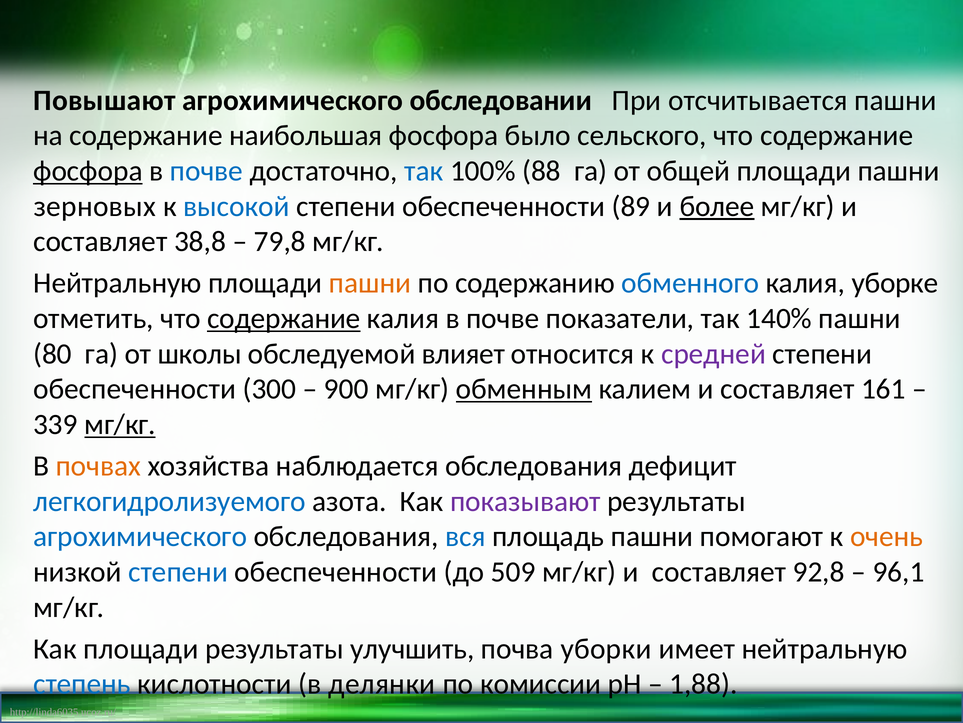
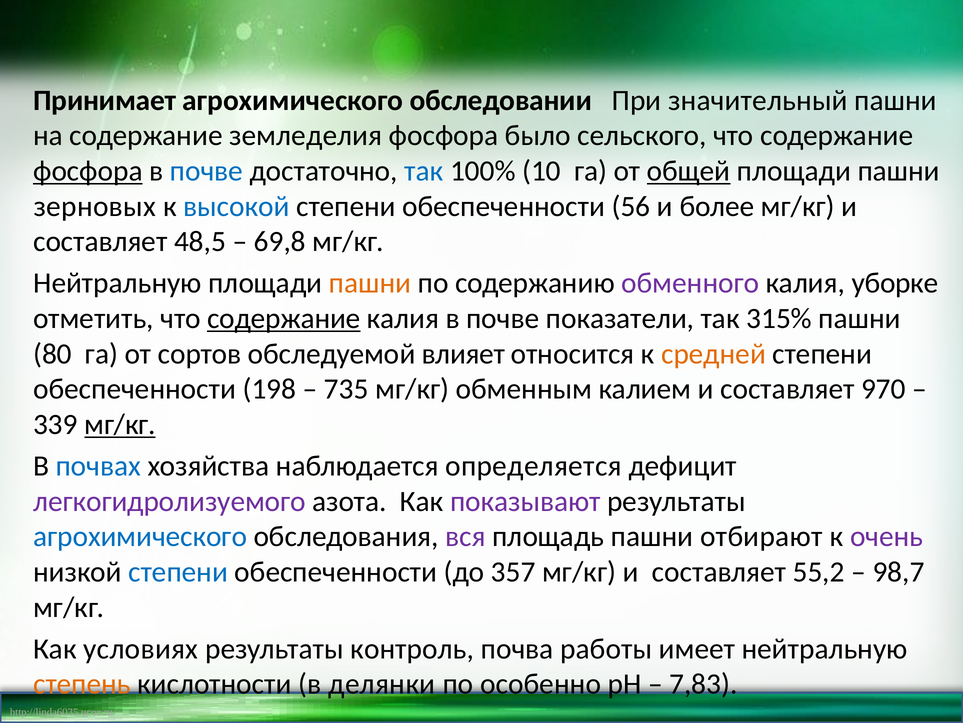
Повышают: Повышают -> Принимает (105, 100)
отсчитывается: отсчитывается -> значительный (758, 100)
наибольшая: наибольшая -> земледелия (306, 136)
88: 88 -> 10 (542, 171)
общей underline: none -> present (689, 171)
89: 89 -> 56 (631, 206)
более underline: present -> none (717, 206)
38,8: 38,8 -> 48,5 (200, 241)
79,8: 79,8 -> 69,8 (280, 241)
обменного colour: blue -> purple (690, 283)
140%: 140% -> 315% (779, 318)
школы: школы -> сортов (200, 353)
средней colour: purple -> orange (714, 353)
300: 300 -> 198 (269, 389)
900: 900 -> 735 (346, 389)
обменным underline: present -> none (524, 389)
161: 161 -> 970 (883, 389)
почвах colour: orange -> blue (98, 465)
наблюдается обследования: обследования -> определяется (534, 465)
легкогидролизуемого colour: blue -> purple (169, 501)
вся colour: blue -> purple (465, 536)
помогают: помогают -> отбирают (761, 536)
очень colour: orange -> purple (887, 536)
509: 509 -> 357 (513, 571)
92,8: 92,8 -> 55,2 (819, 571)
96,1: 96,1 -> 98,7 (898, 571)
Как площади: площади -> условиях (141, 648)
улучшить: улучшить -> контроль (412, 648)
уборки: уборки -> работы (606, 648)
степень colour: blue -> orange (82, 683)
комиссии: комиссии -> особенно (541, 683)
1,88: 1,88 -> 7,83 (703, 683)
